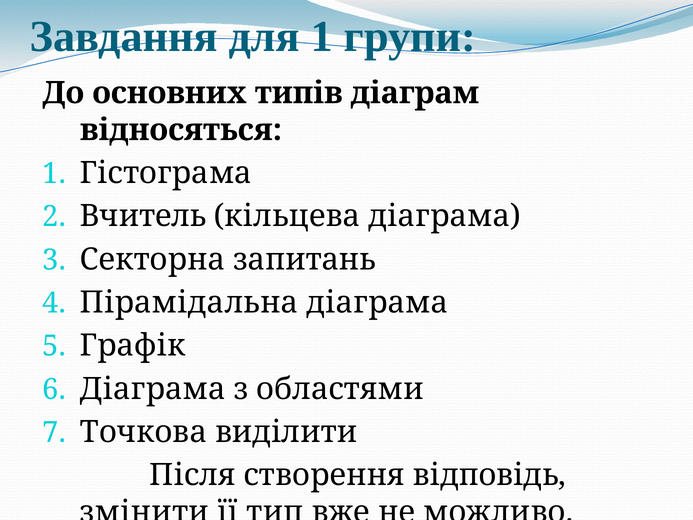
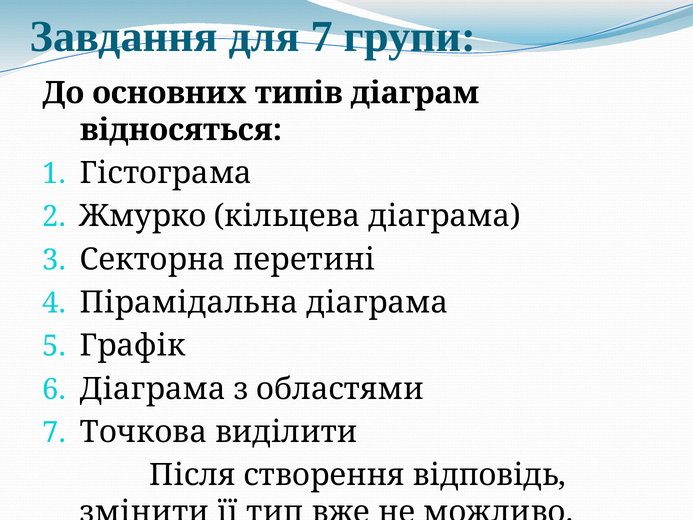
для 1: 1 -> 7 (322, 37)
Вчитель: Вчитель -> Жмурко (143, 216)
запитань: запитань -> перетині (304, 259)
